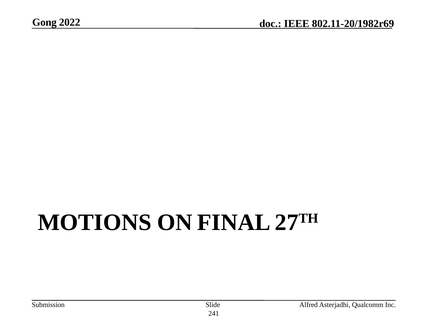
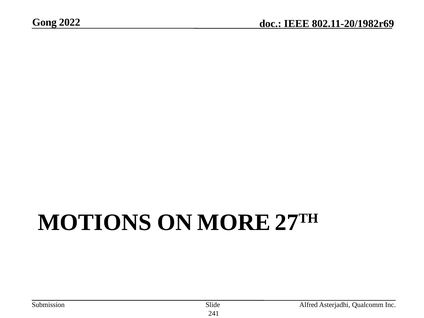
FINAL: FINAL -> MORE (234, 222)
